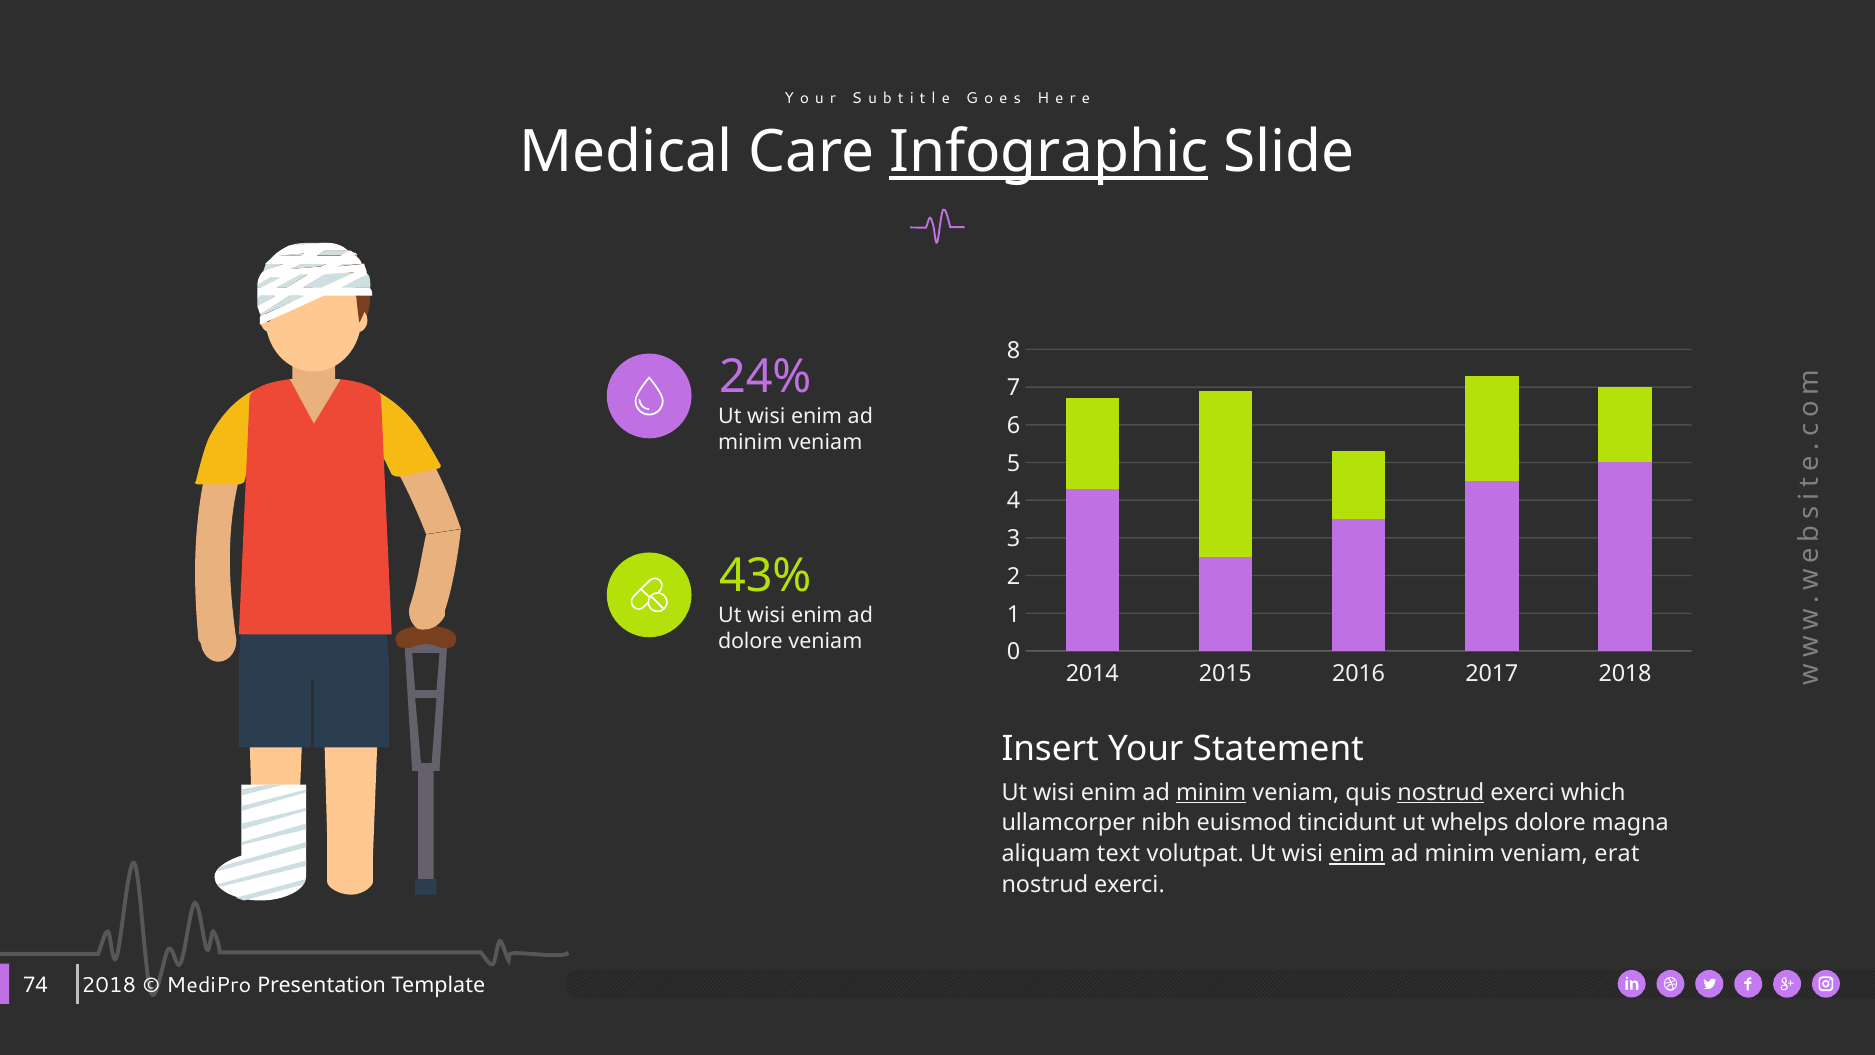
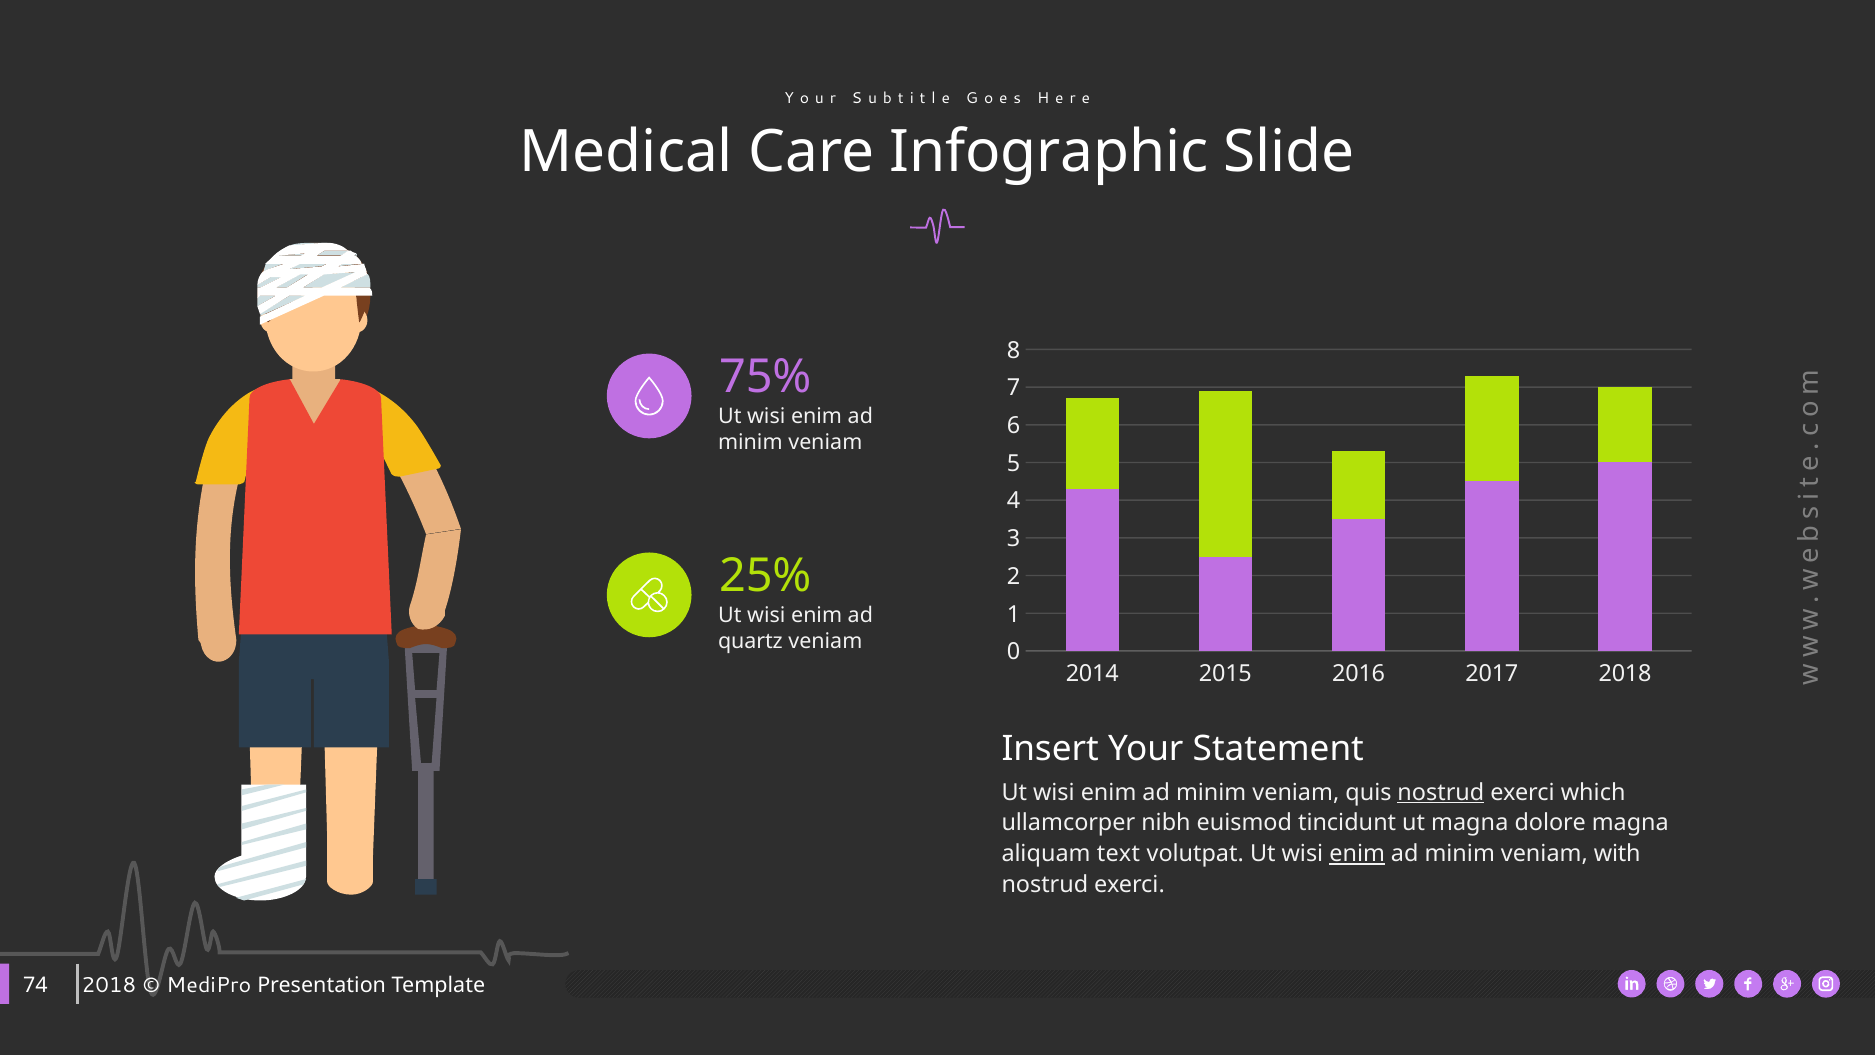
Infographic underline: present -> none (1049, 153)
24%: 24% -> 75% (765, 377)
43%: 43% -> 25% (765, 576)
dolore: dolore -> quartz (750, 641)
minim underline: present -> none (1211, 792)
ut whelps: whelps -> magna (1470, 823)
erat: erat -> with (1617, 854)
